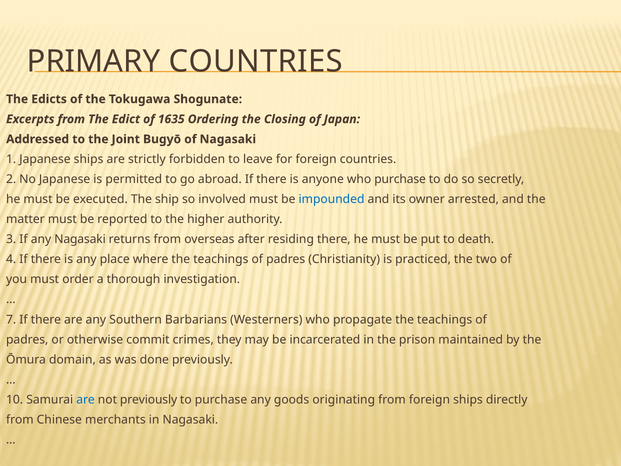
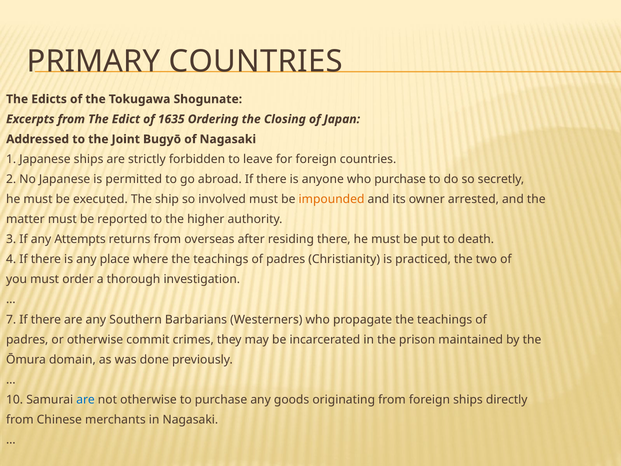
impounded colour: blue -> orange (332, 199)
any Nagasaki: Nagasaki -> Attempts (80, 239)
not previously: previously -> otherwise (148, 399)
